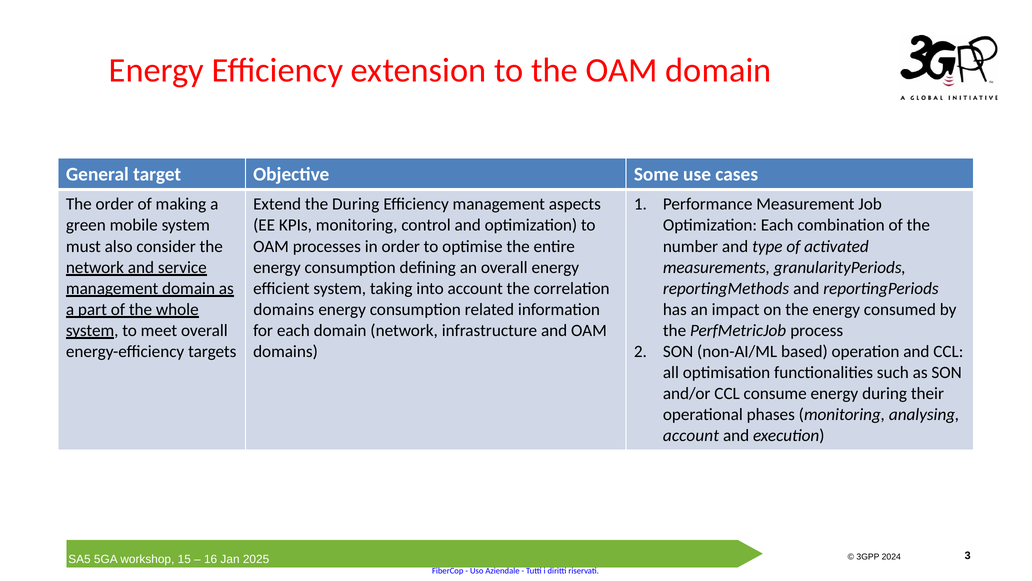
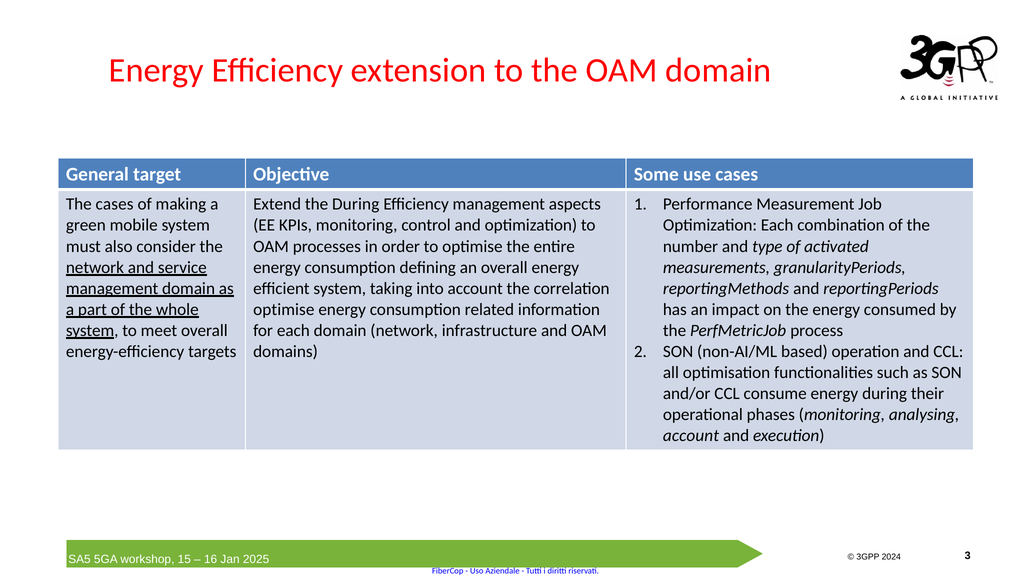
The order: order -> cases (115, 204)
domains: domains -> optimise (284, 309)
